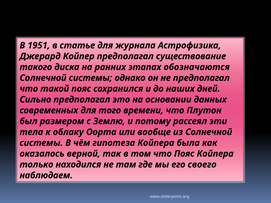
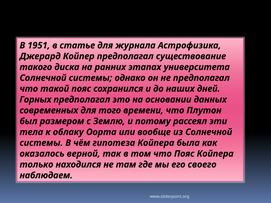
обозначаются: обозначаются -> университета (197, 67)
Сильно: Сильно -> Горных (35, 100)
